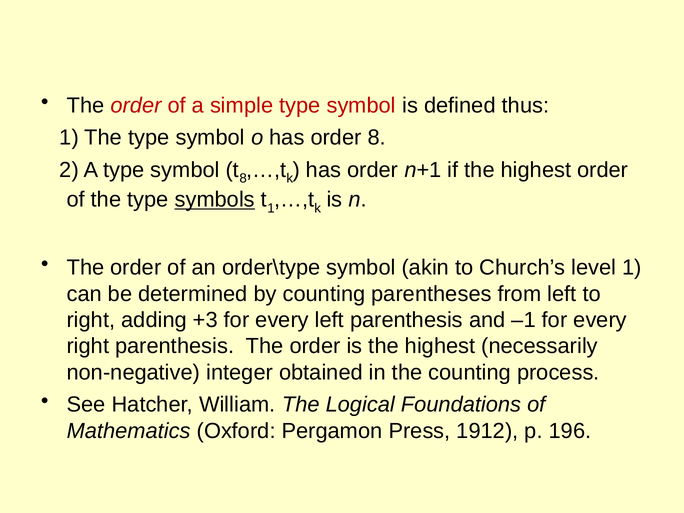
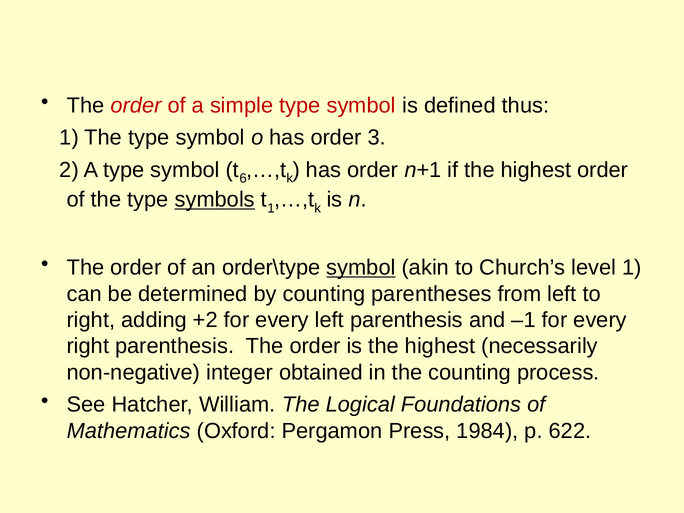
order 8: 8 -> 3 (377, 138)
8: 8 -> 6 (243, 179)
symbol underline: none -> present (361, 268)
+3: +3 -> +2 (205, 320)
1912: 1912 -> 1984 (487, 431)
196: 196 -> 622 (570, 431)
